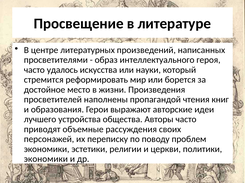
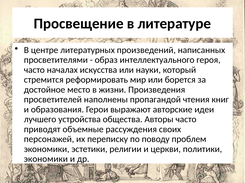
удалось: удалось -> началах (62, 70)
